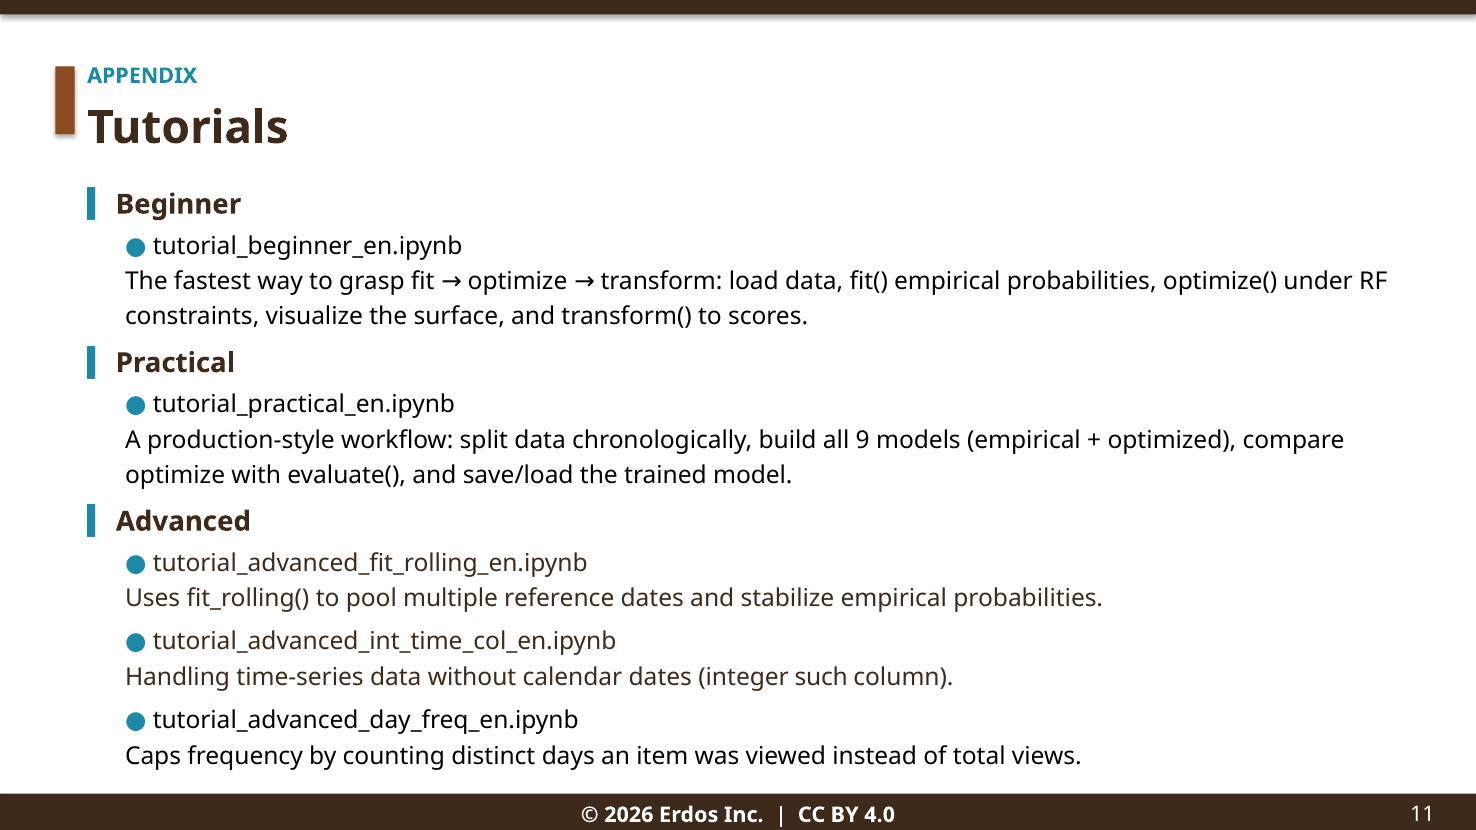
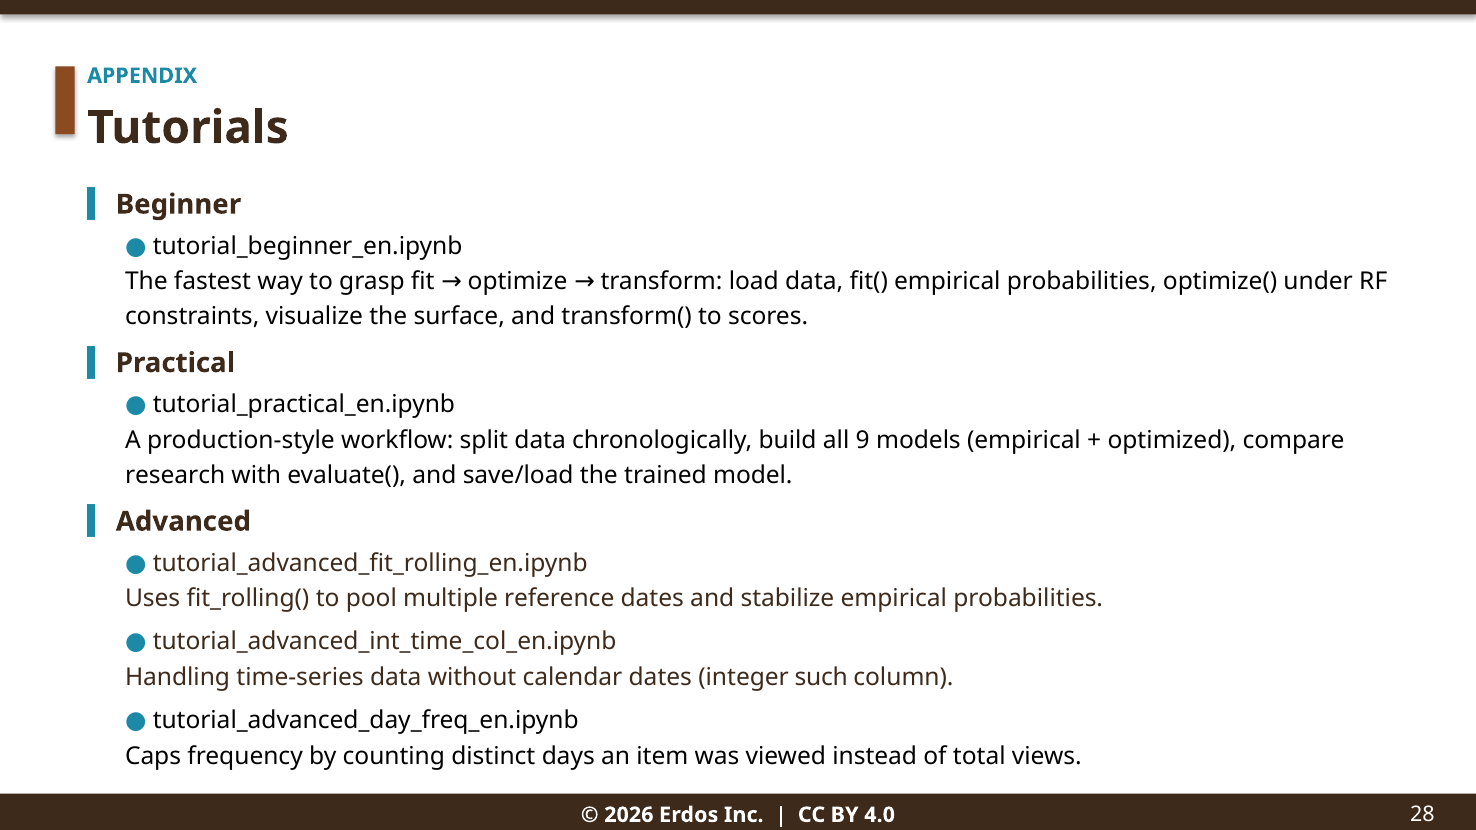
optimize: optimize -> research (175, 475)
11: 11 -> 28 (1422, 815)
